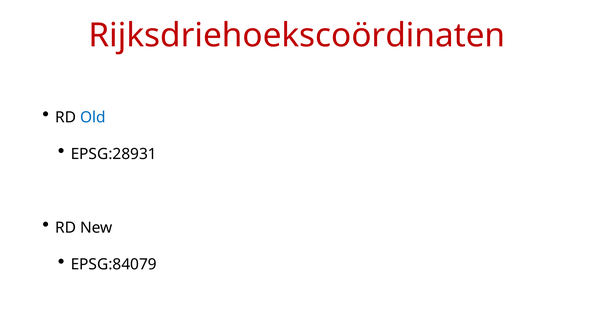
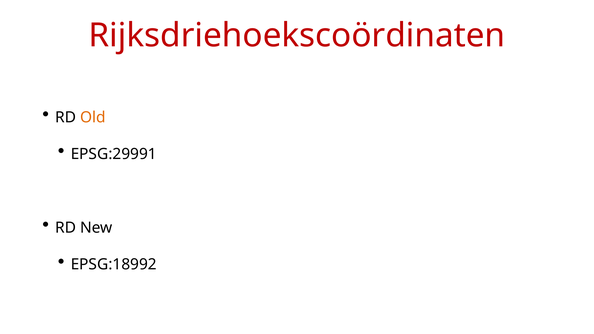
Old colour: blue -> orange (93, 117)
EPSG:28931: EPSG:28931 -> EPSG:29991 (114, 154)
EPSG:84079: EPSG:84079 -> EPSG:18992 (114, 265)
